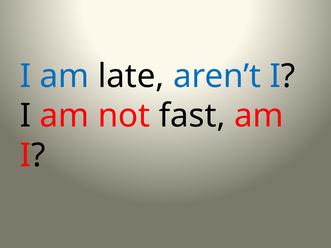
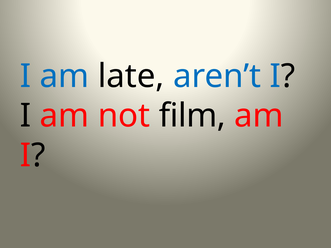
fast: fast -> film (192, 116)
